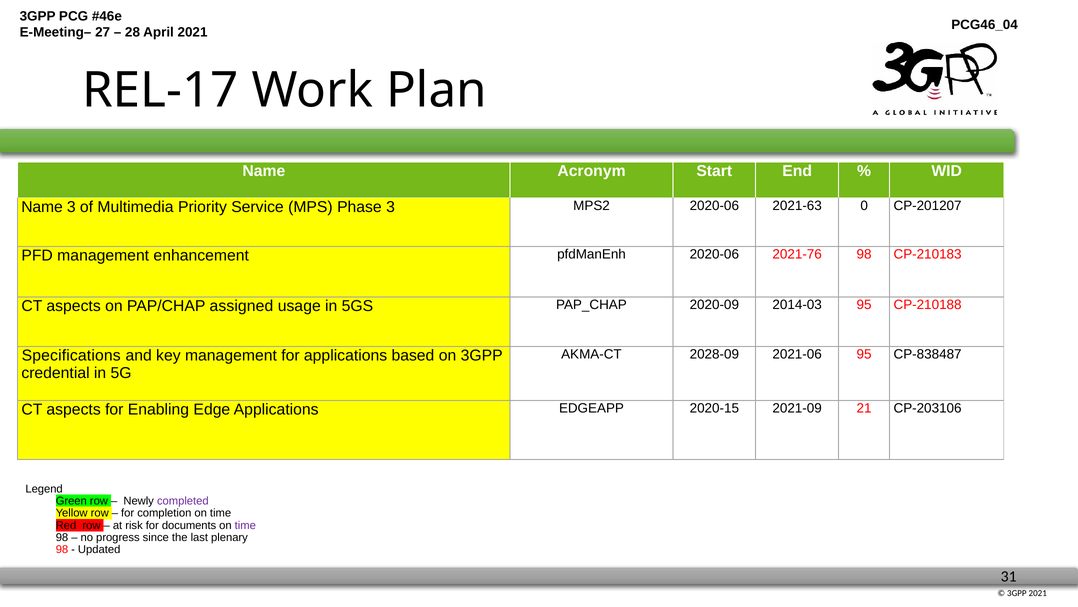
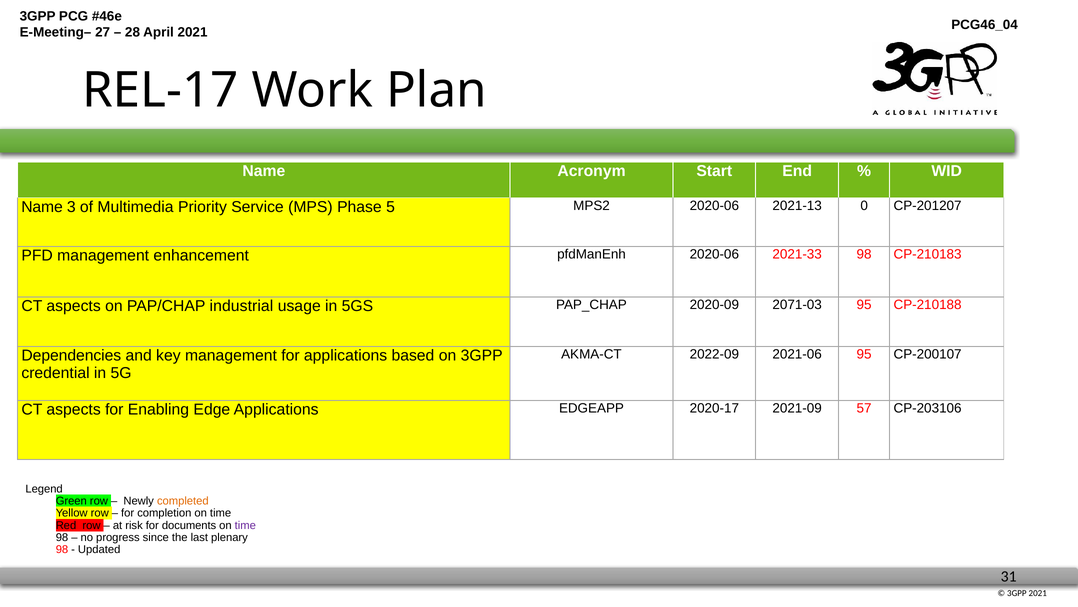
Phase 3: 3 -> 5 (390, 207)
2021-63: 2021-63 -> 2021-13 (797, 205)
2021-76: 2021-76 -> 2021-33 (797, 254)
assigned: assigned -> industrial (241, 306)
2014-03: 2014-03 -> 2071-03 (797, 304)
2028-09: 2028-09 -> 2022-09 (714, 354)
CP-838487: CP-838487 -> CP-200107 (928, 354)
Specifications: Specifications -> Dependencies (71, 355)
2020-15: 2020-15 -> 2020-17 (714, 408)
21: 21 -> 57 (864, 408)
completed colour: purple -> orange (183, 501)
